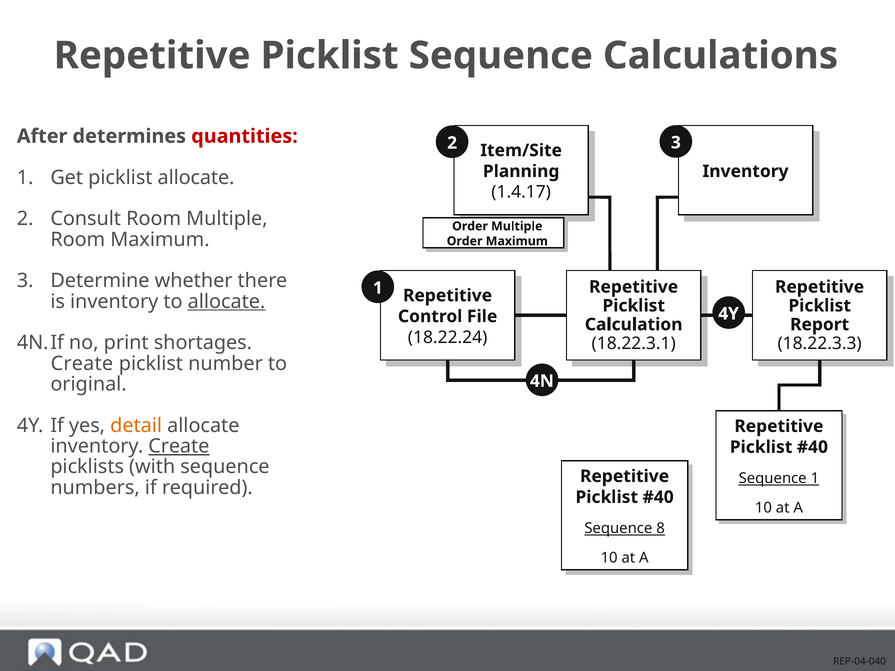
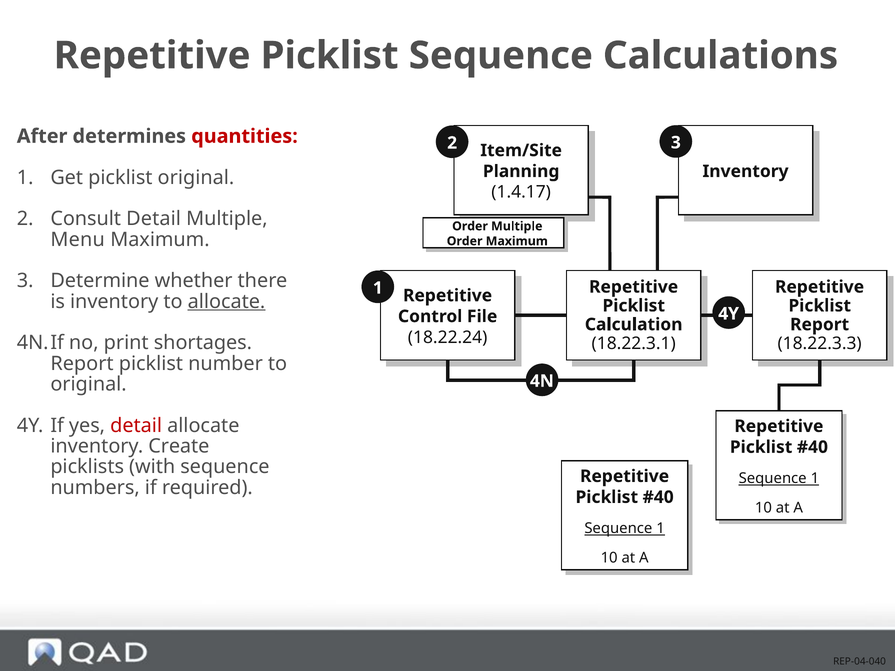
picklist allocate: allocate -> original (196, 178)
Consult Room: Room -> Detail (154, 219)
Room: Room -> Menu (78, 240)
Create: Create -> Report (82, 364)
detail colour: orange -> red (136, 426)
Create underline: present -> none (179, 446)
8: 8 -> 1 (661, 528)
